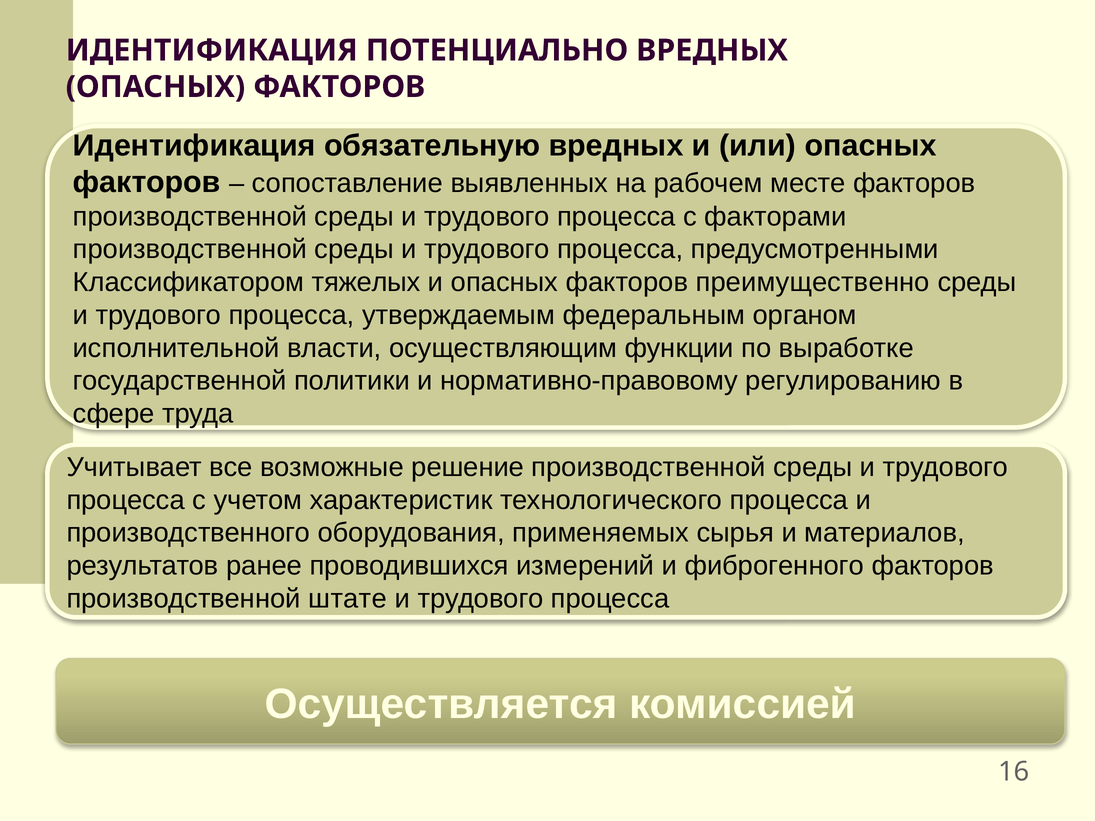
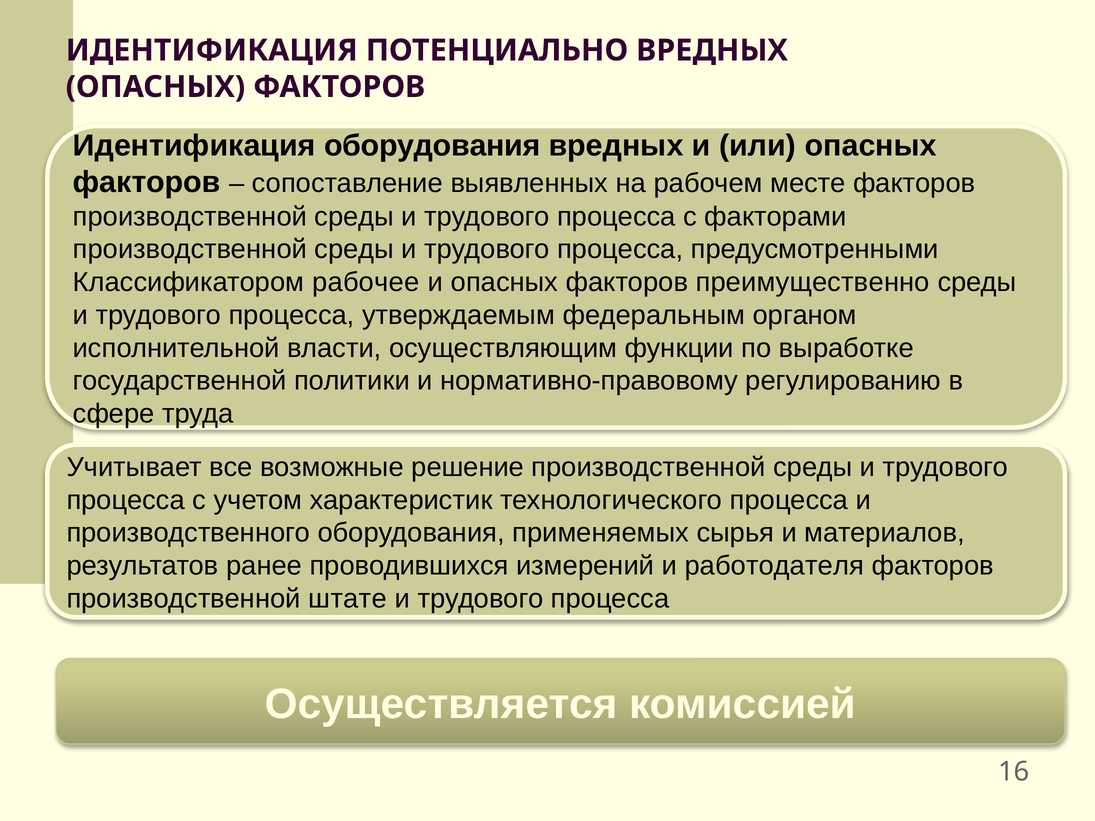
Идентификация обязательную: обязательную -> оборудования (432, 146)
тяжелых: тяжелых -> рабочее (366, 282)
фиброгенного: фиброгенного -> работодателя (774, 566)
